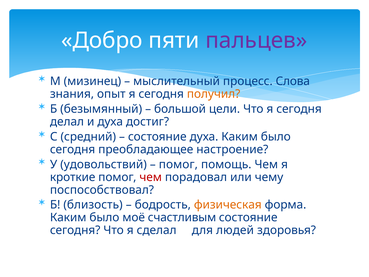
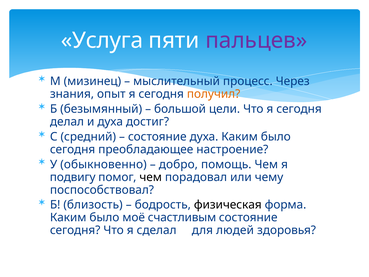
Добро: Добро -> Услуга (102, 41)
Слова: Слова -> Через (293, 81)
удовольствий: удовольствий -> обыкновенно (103, 164)
помог: помог -> добро (178, 164)
кроткие: кроткие -> подвигу (73, 177)
чем colour: red -> black (151, 177)
физическая colour: orange -> black (228, 205)
